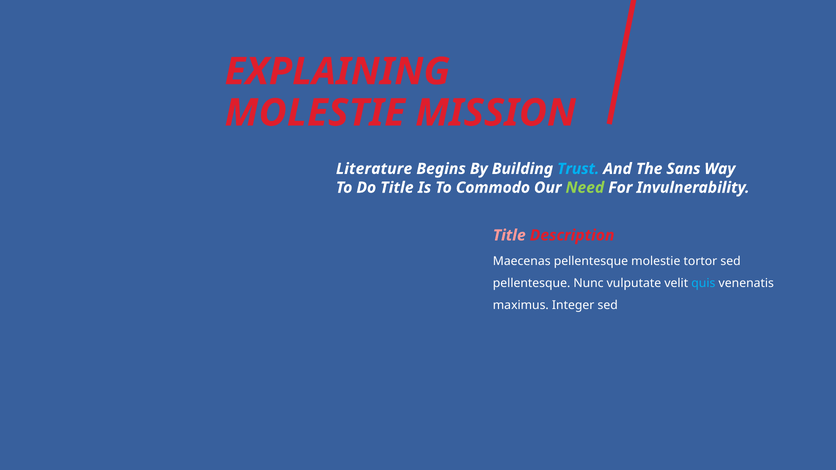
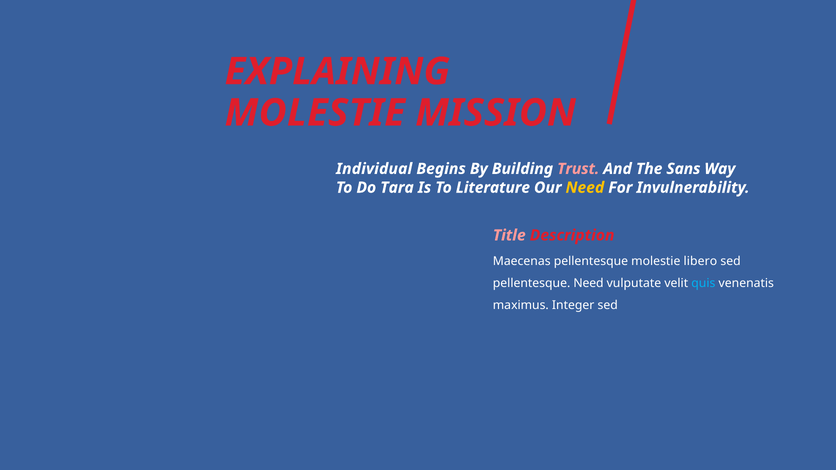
Literature: Literature -> Individual (374, 169)
Trust colour: light blue -> pink (578, 169)
Do Title: Title -> Tara (397, 188)
Commodo: Commodo -> Literature (493, 188)
Need colour: light green -> yellow (585, 188)
tortor: tortor -> libero (700, 261)
pellentesque Nunc: Nunc -> Need (589, 283)
